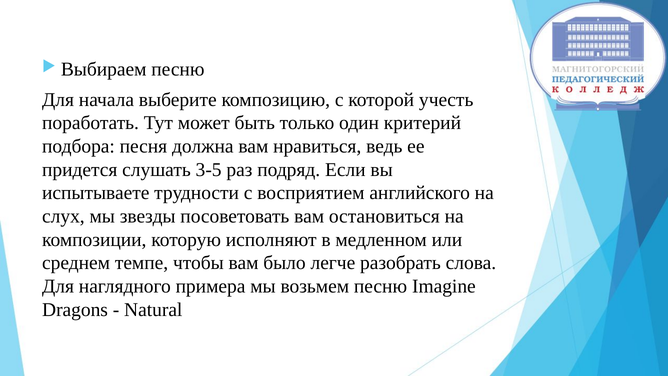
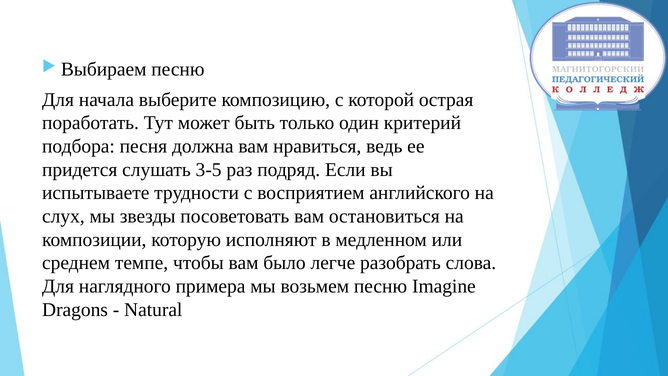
учесть: учесть -> острая (446, 100)
